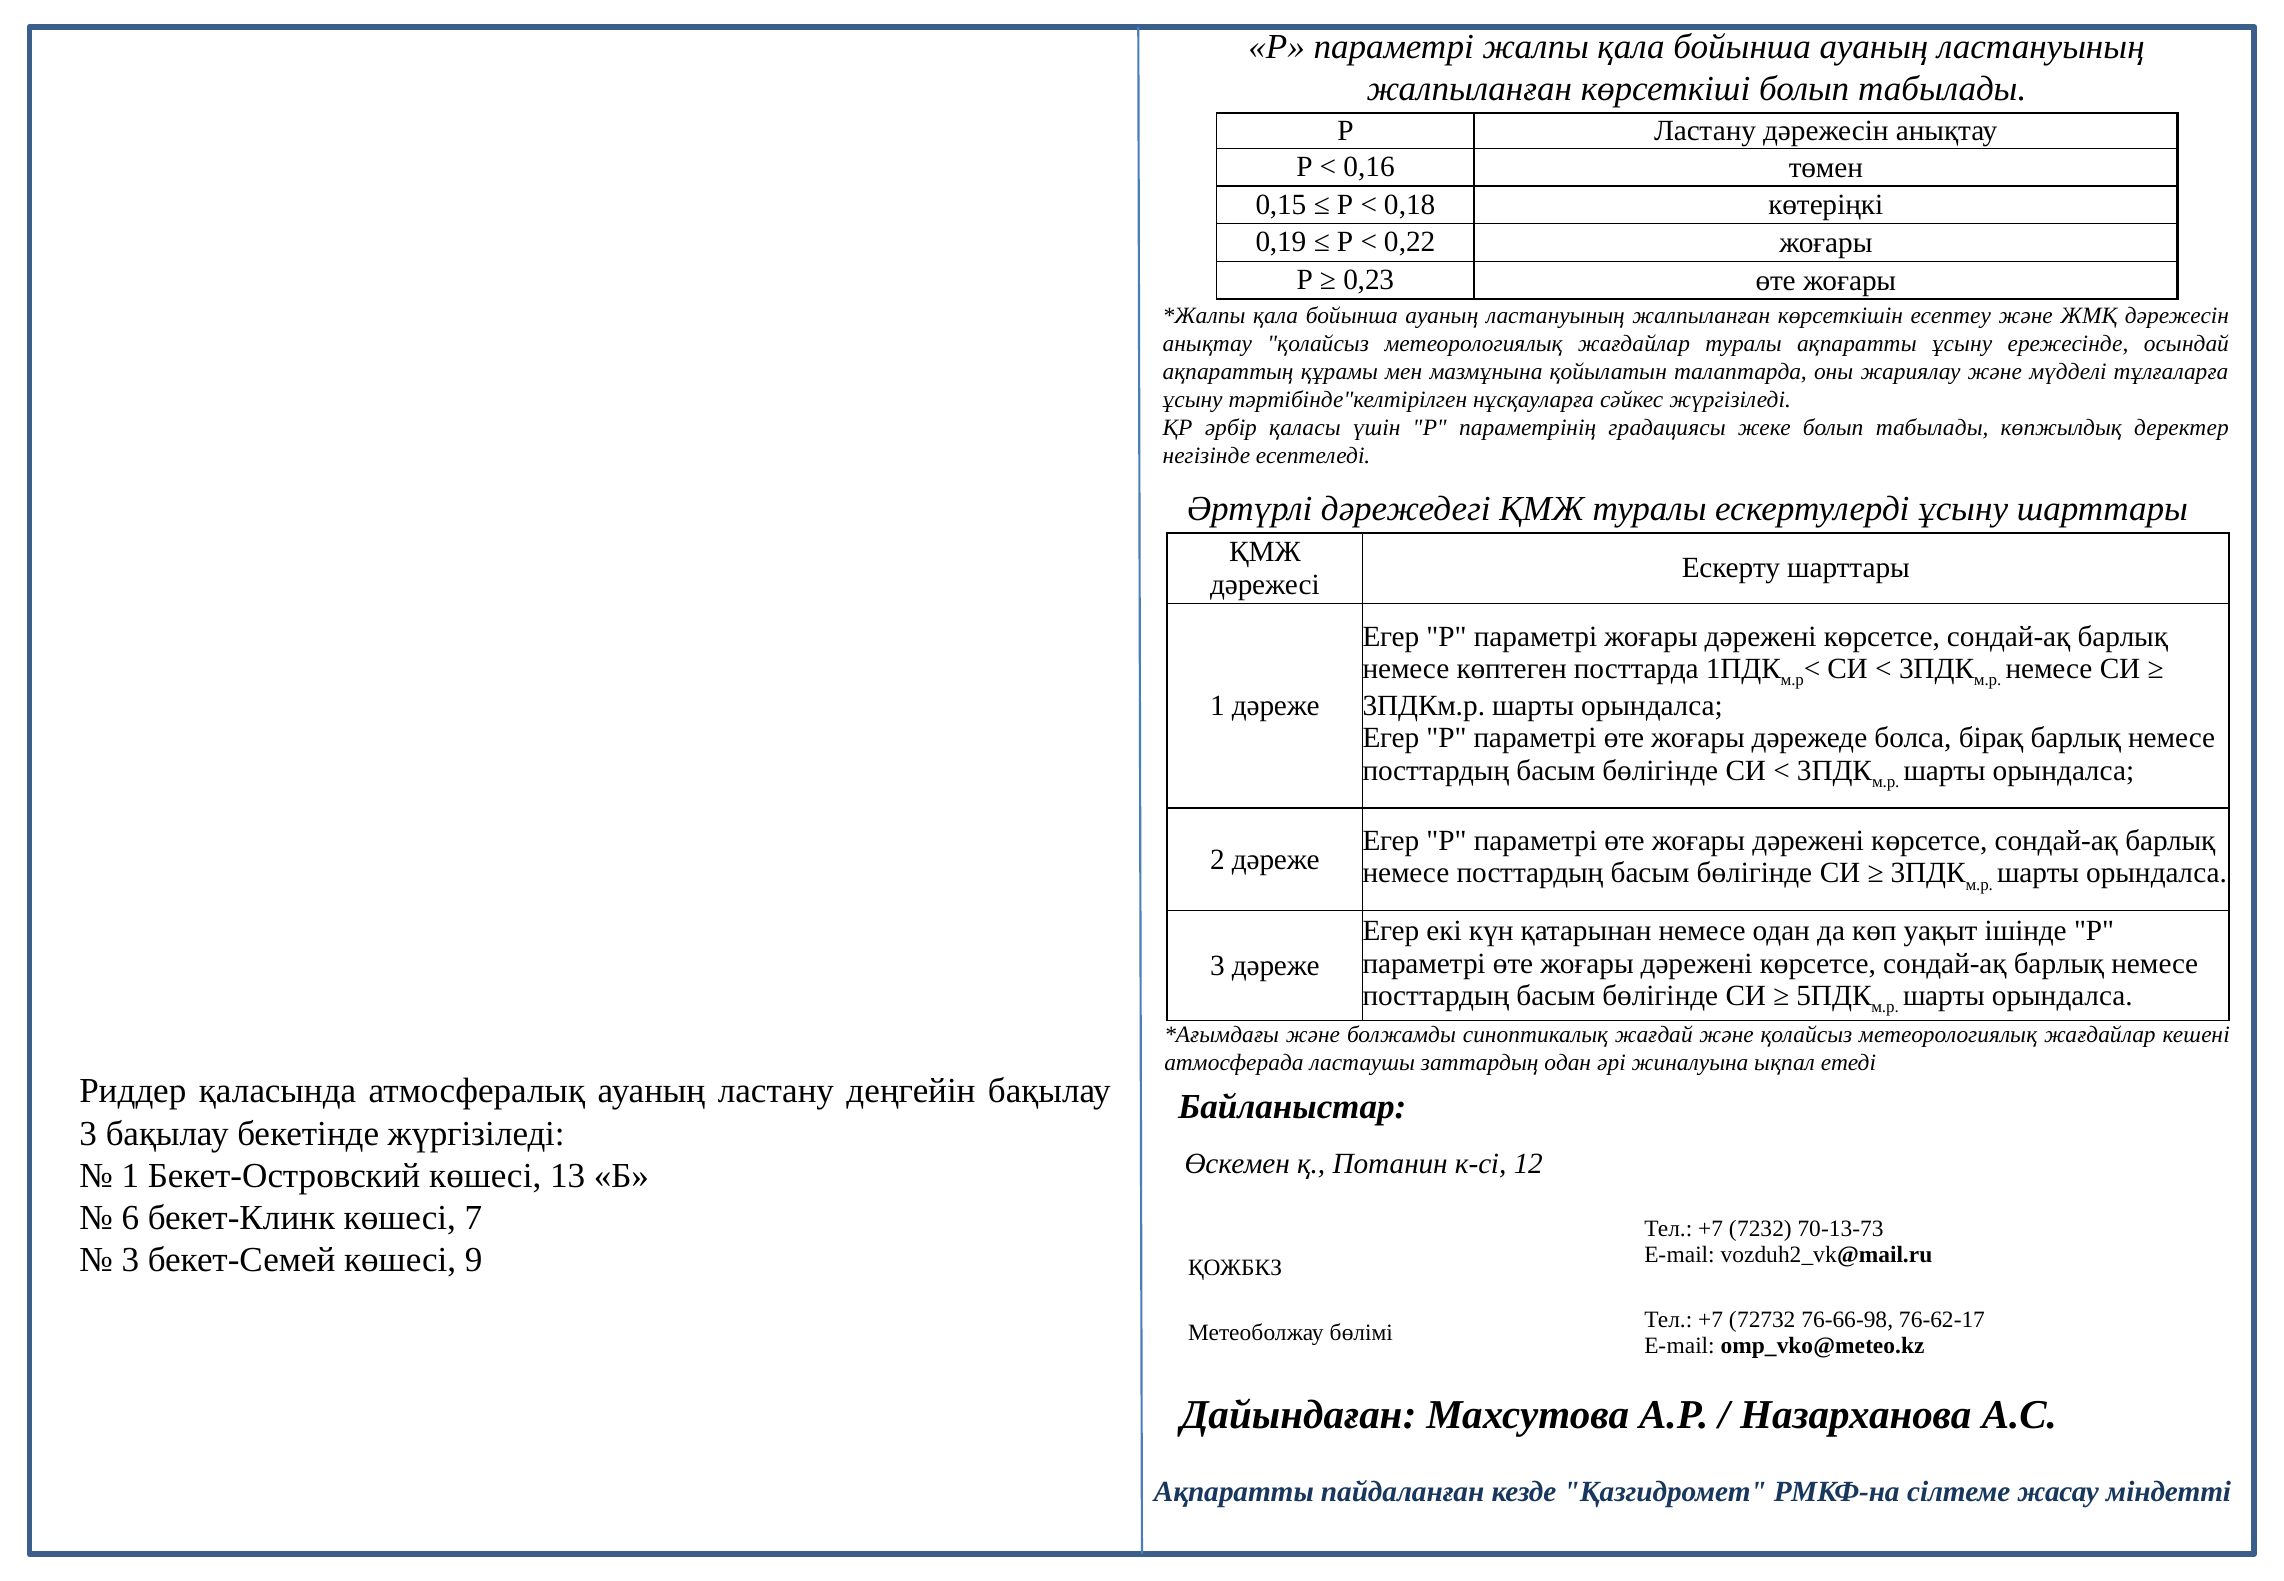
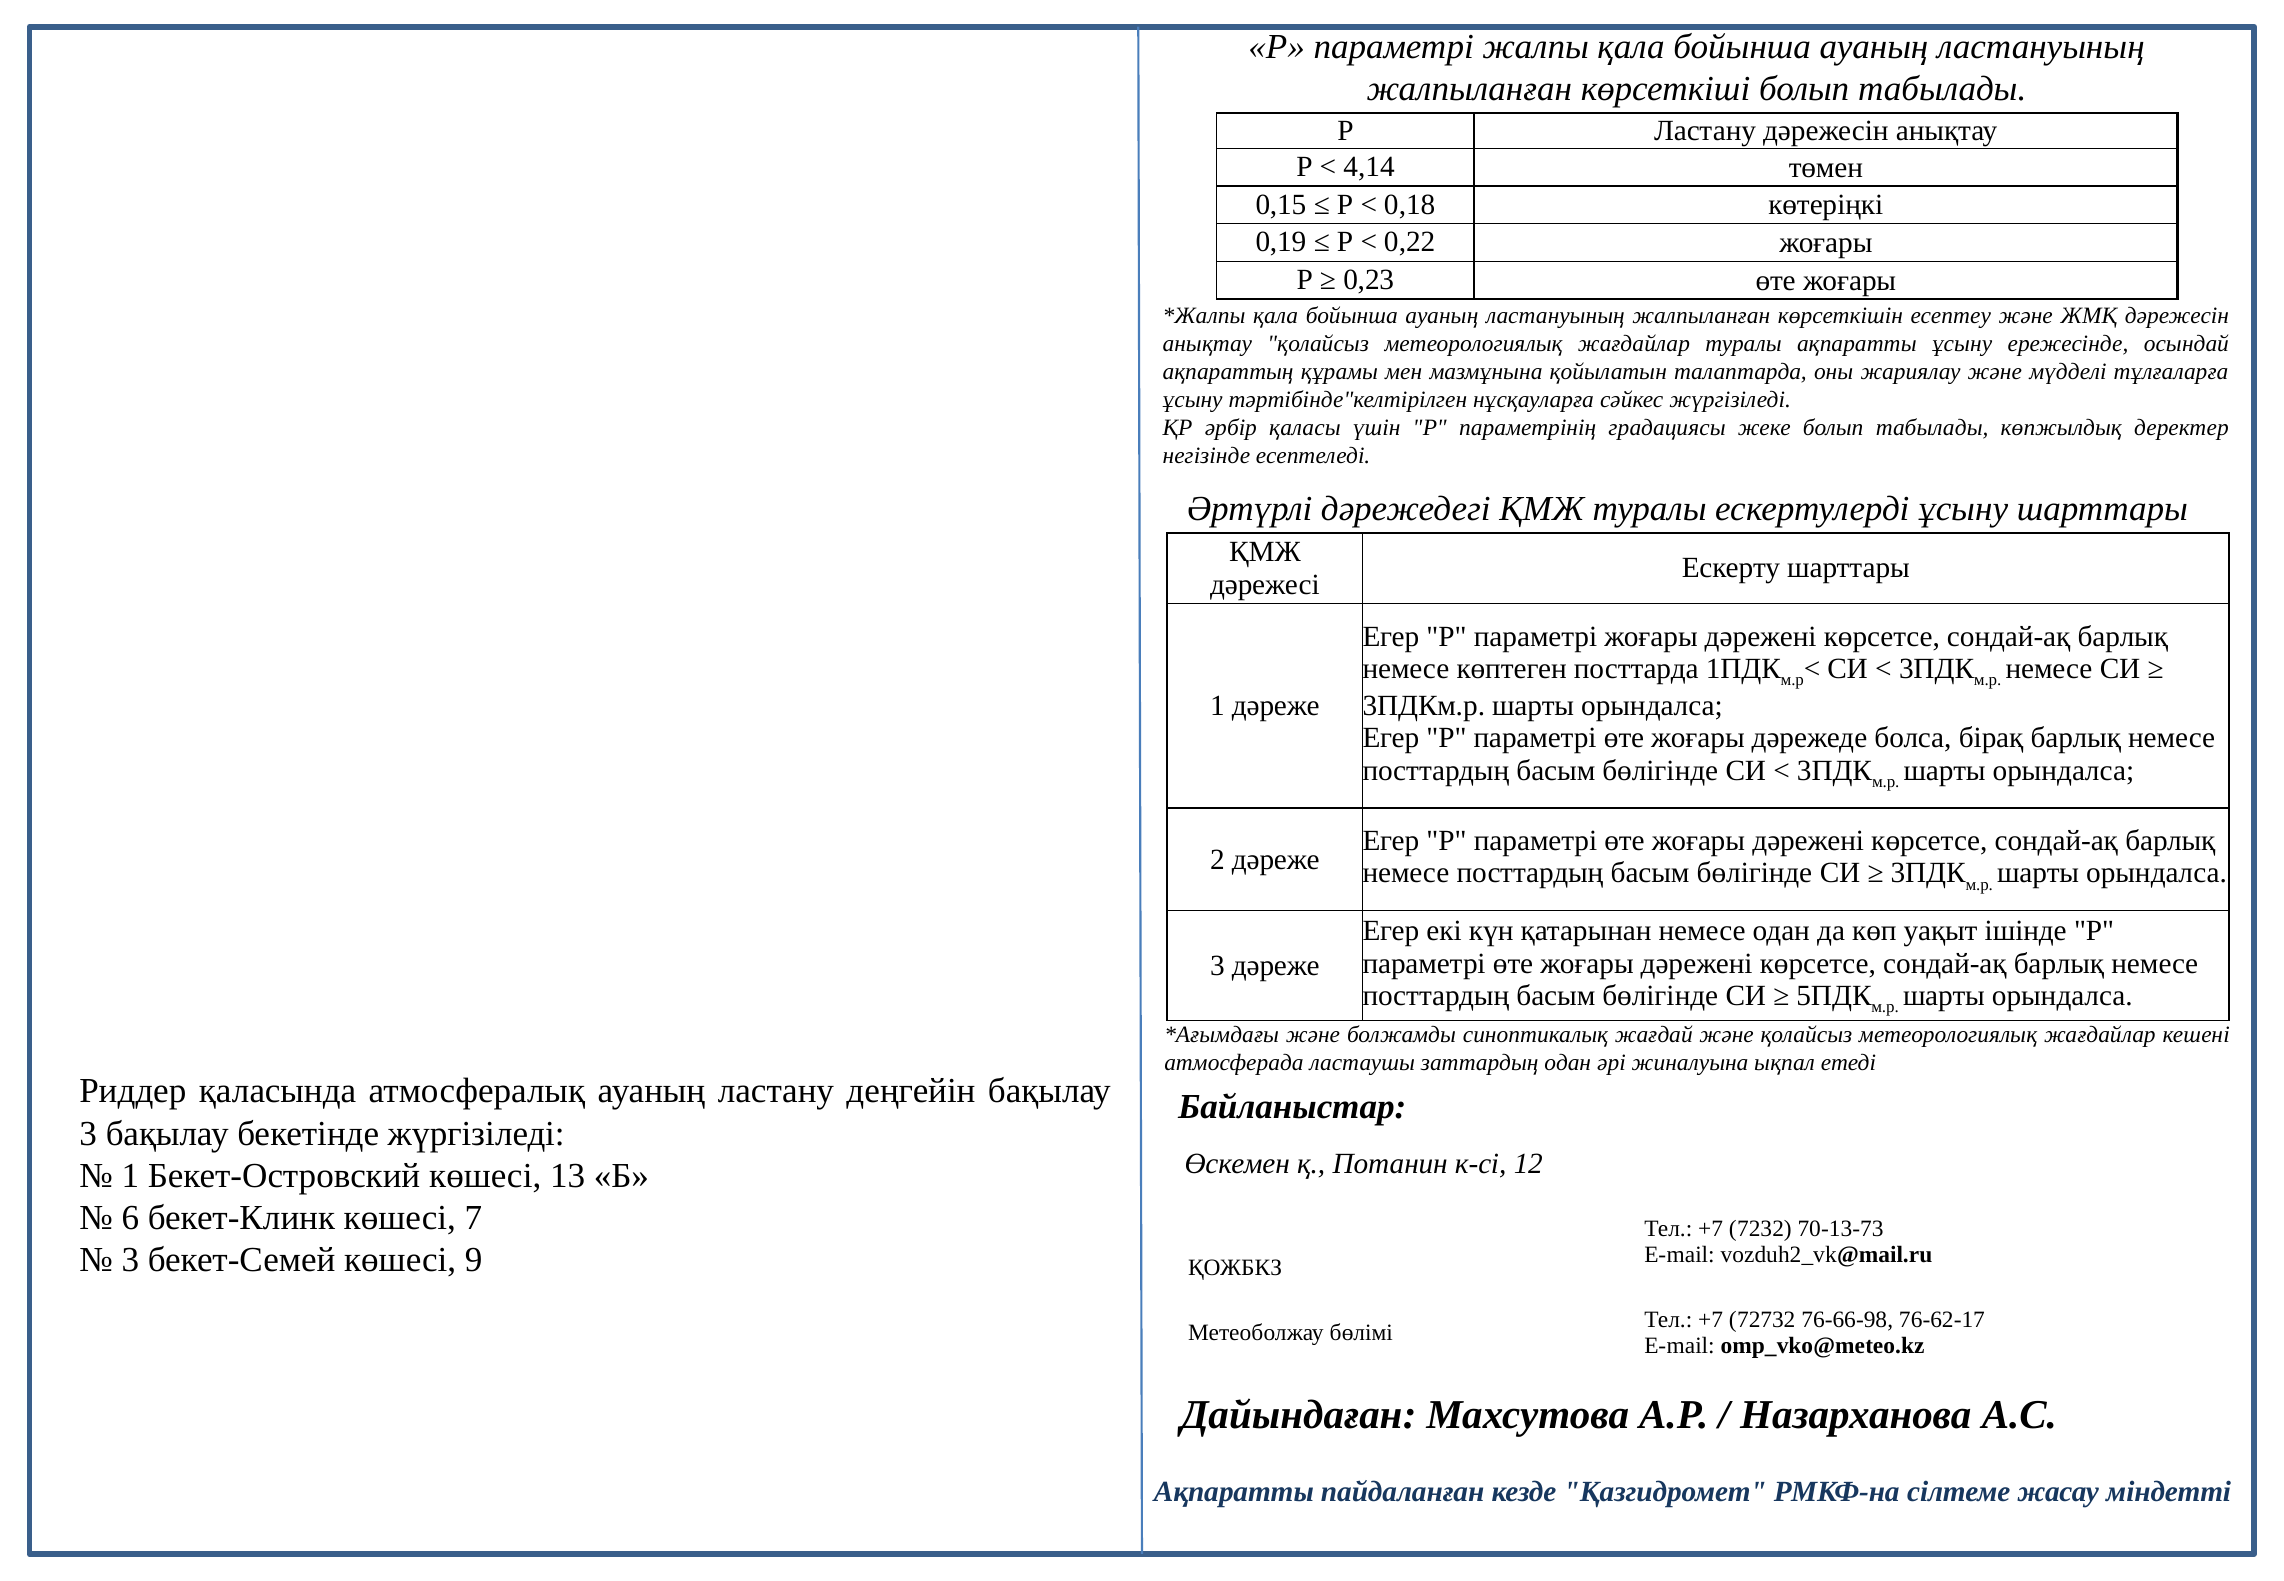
0,16: 0,16 -> 4,14 (1369, 167)
